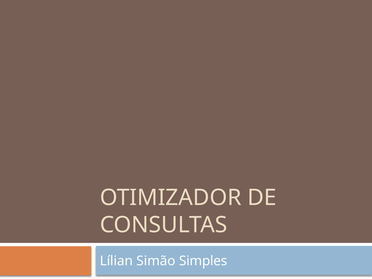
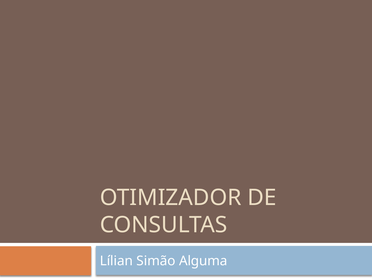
Simples: Simples -> Alguma (203, 261)
